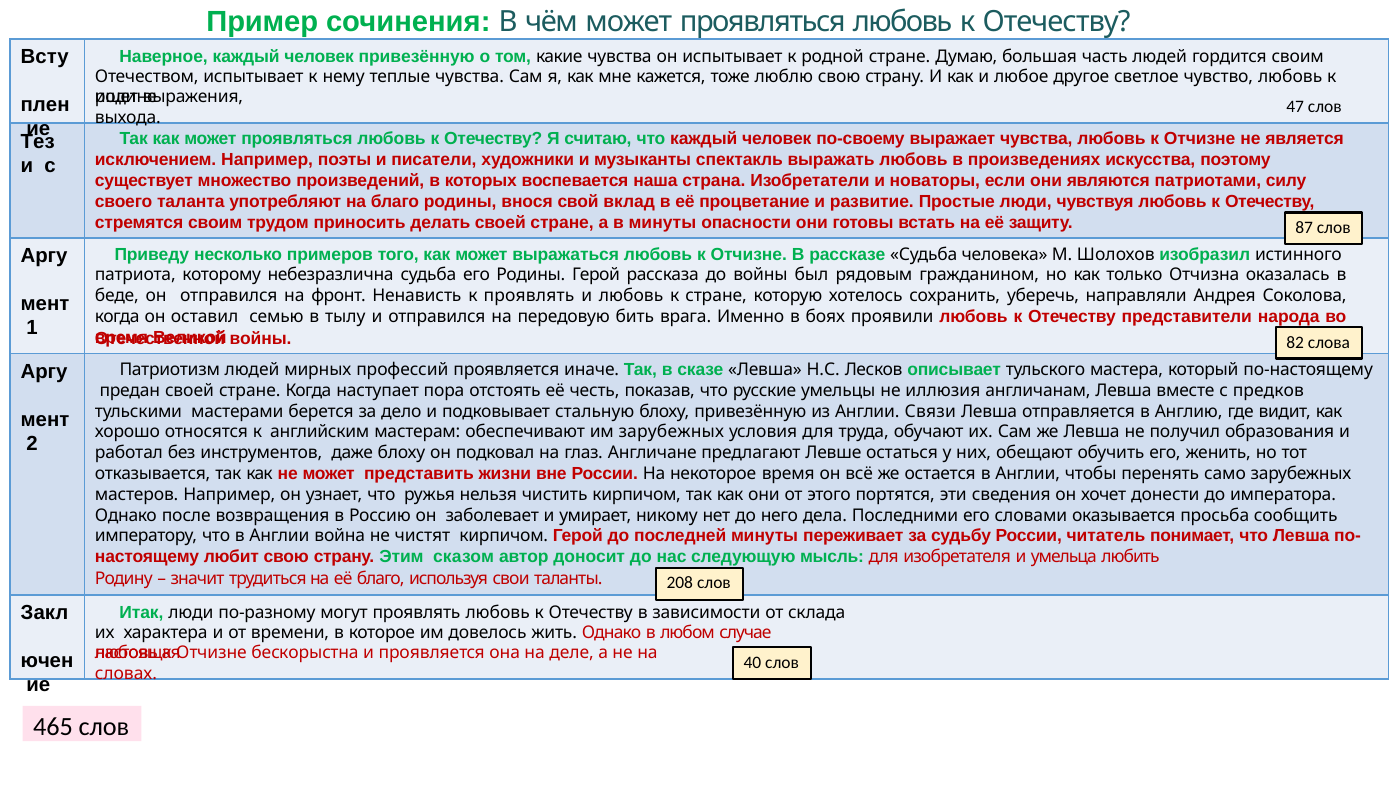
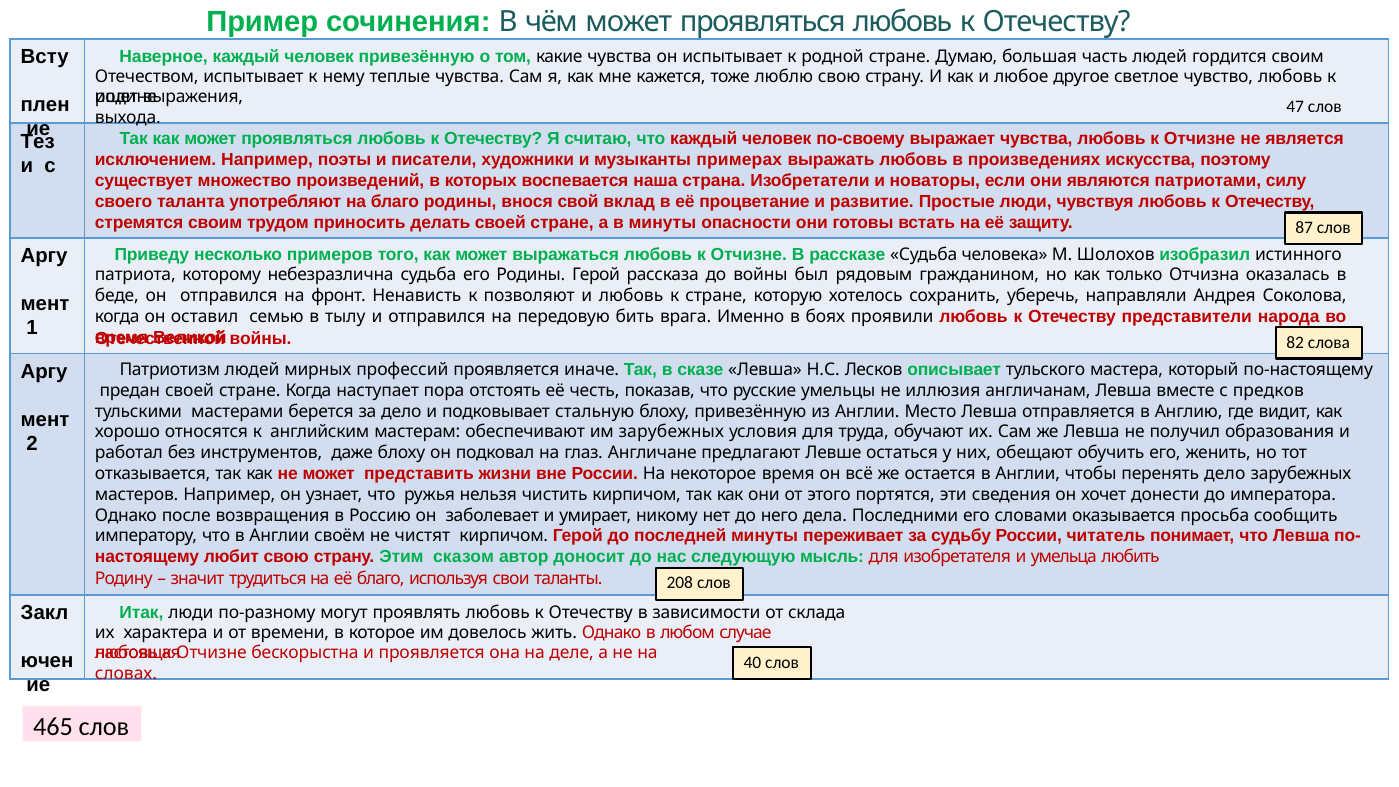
спектакль: спектакль -> примерах (739, 160)
к проявлять: проявлять -> позволяют (529, 296)
Связи: Связи -> Место (930, 411)
перенять само: само -> дело (1225, 474)
война: война -> своём (340, 536)
